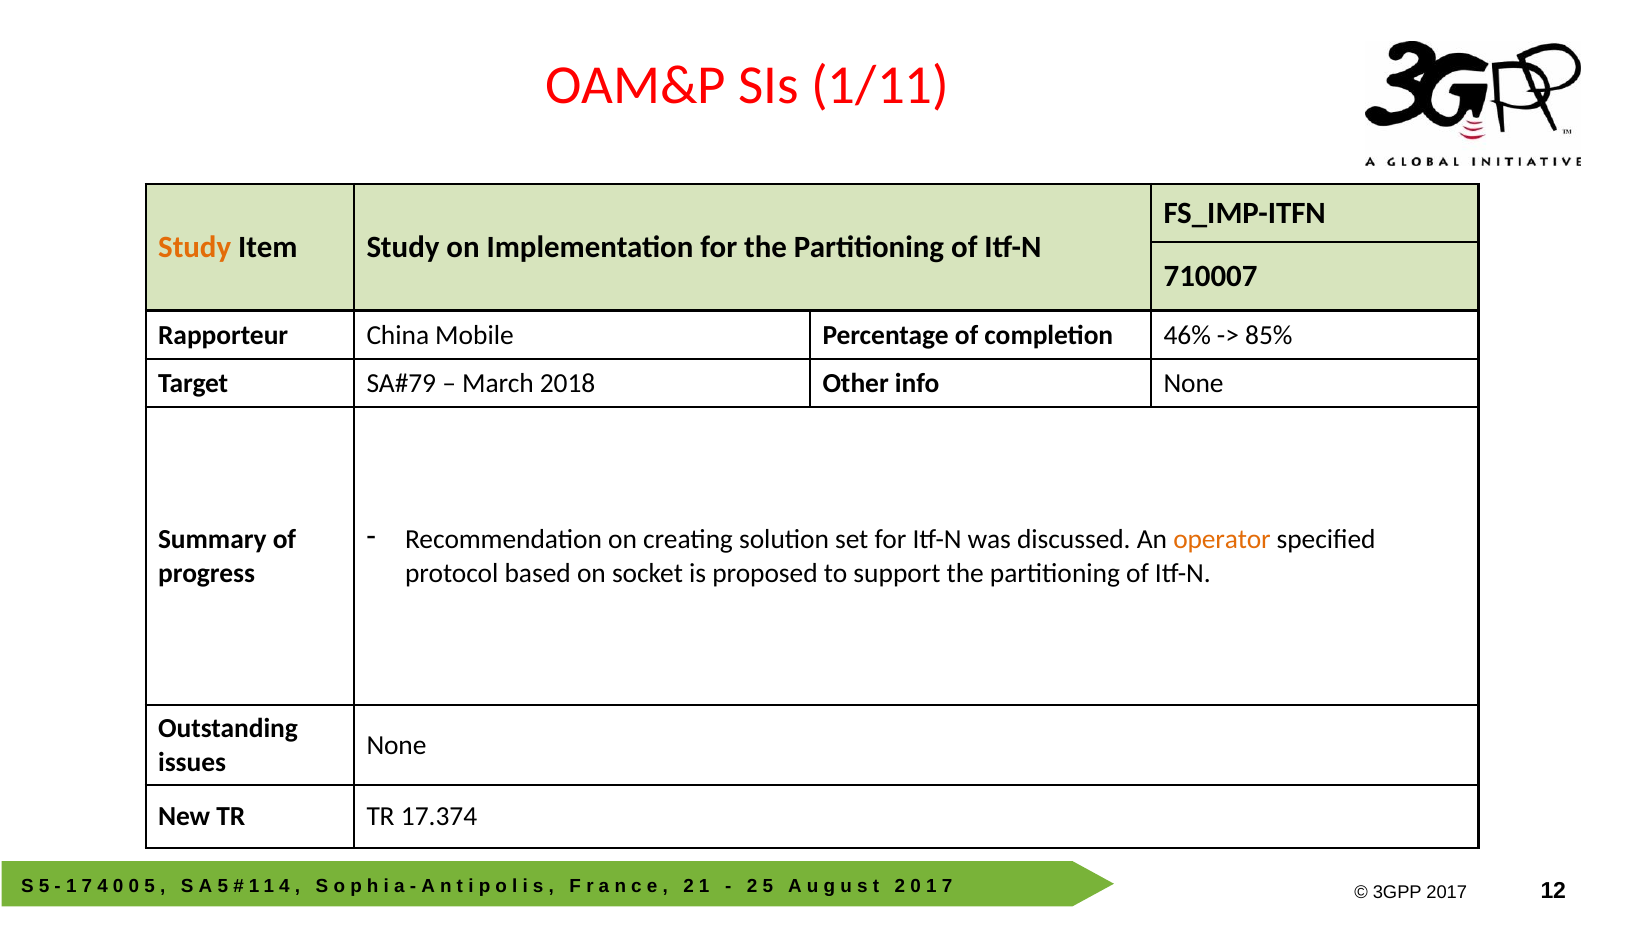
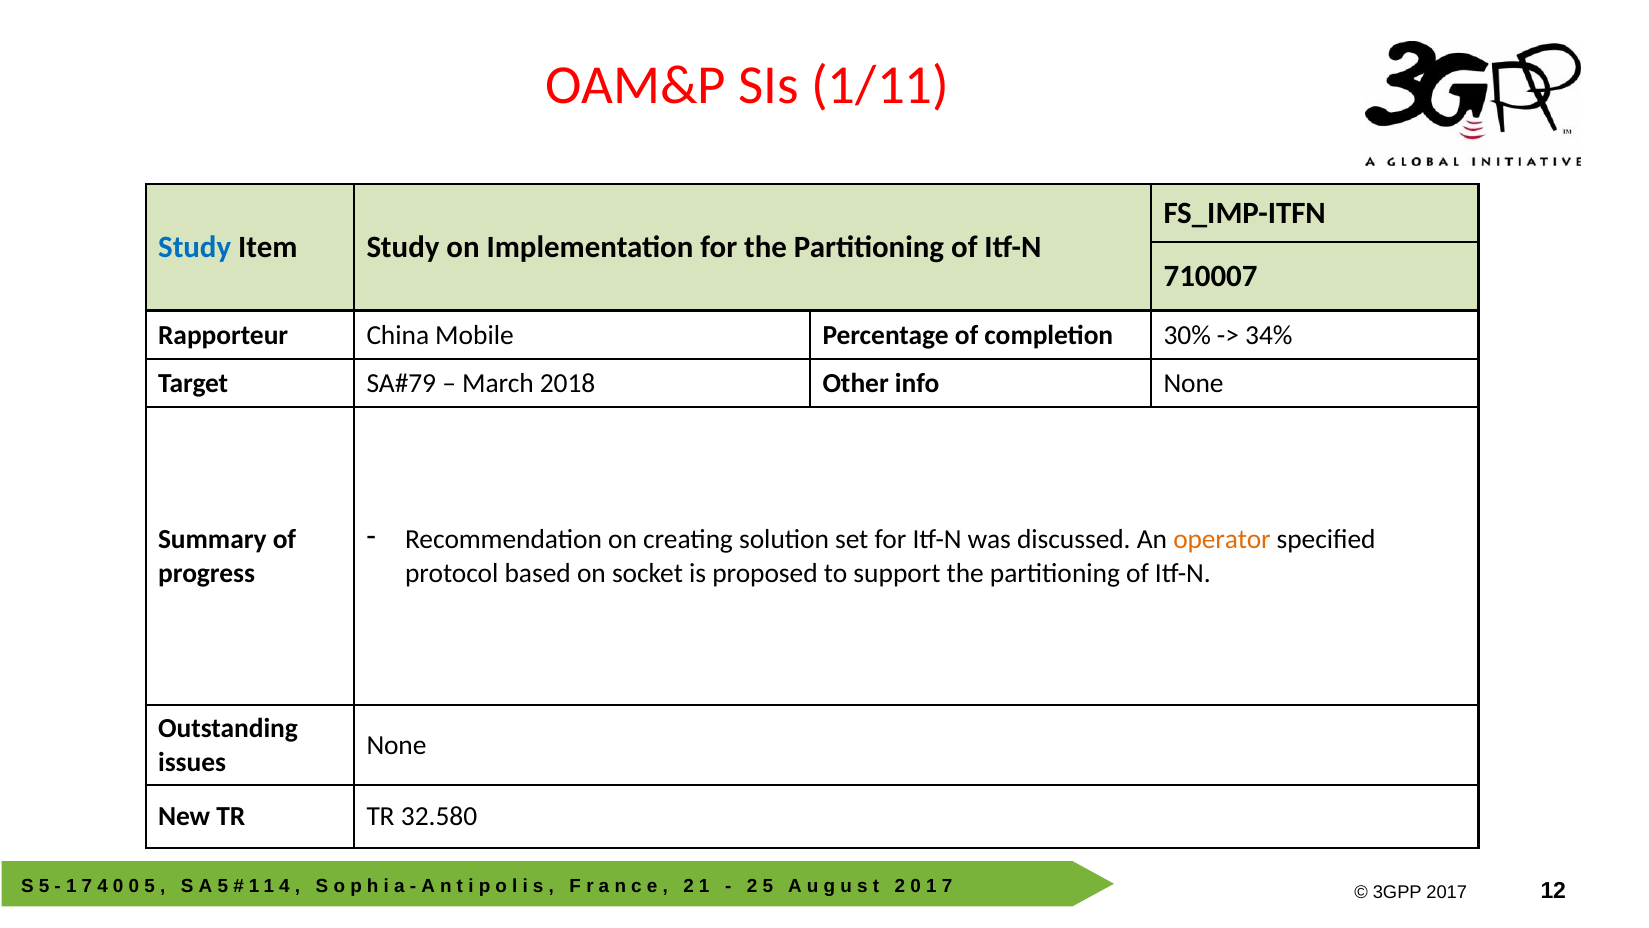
Study colour: orange -> blue (195, 248)
46%: 46% -> 30% (1187, 335)
85%: 85% -> 34% (1269, 335)
17.374: 17.374 -> 32.580 (439, 816)
